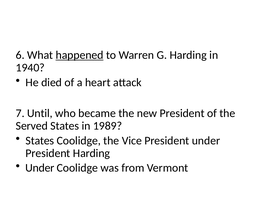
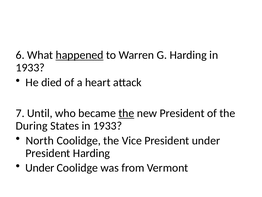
1940: 1940 -> 1933 (30, 68)
the underline: none -> present (126, 113)
Served: Served -> During (32, 126)
States in 1989: 1989 -> 1933 (108, 126)
States: States -> North (40, 140)
